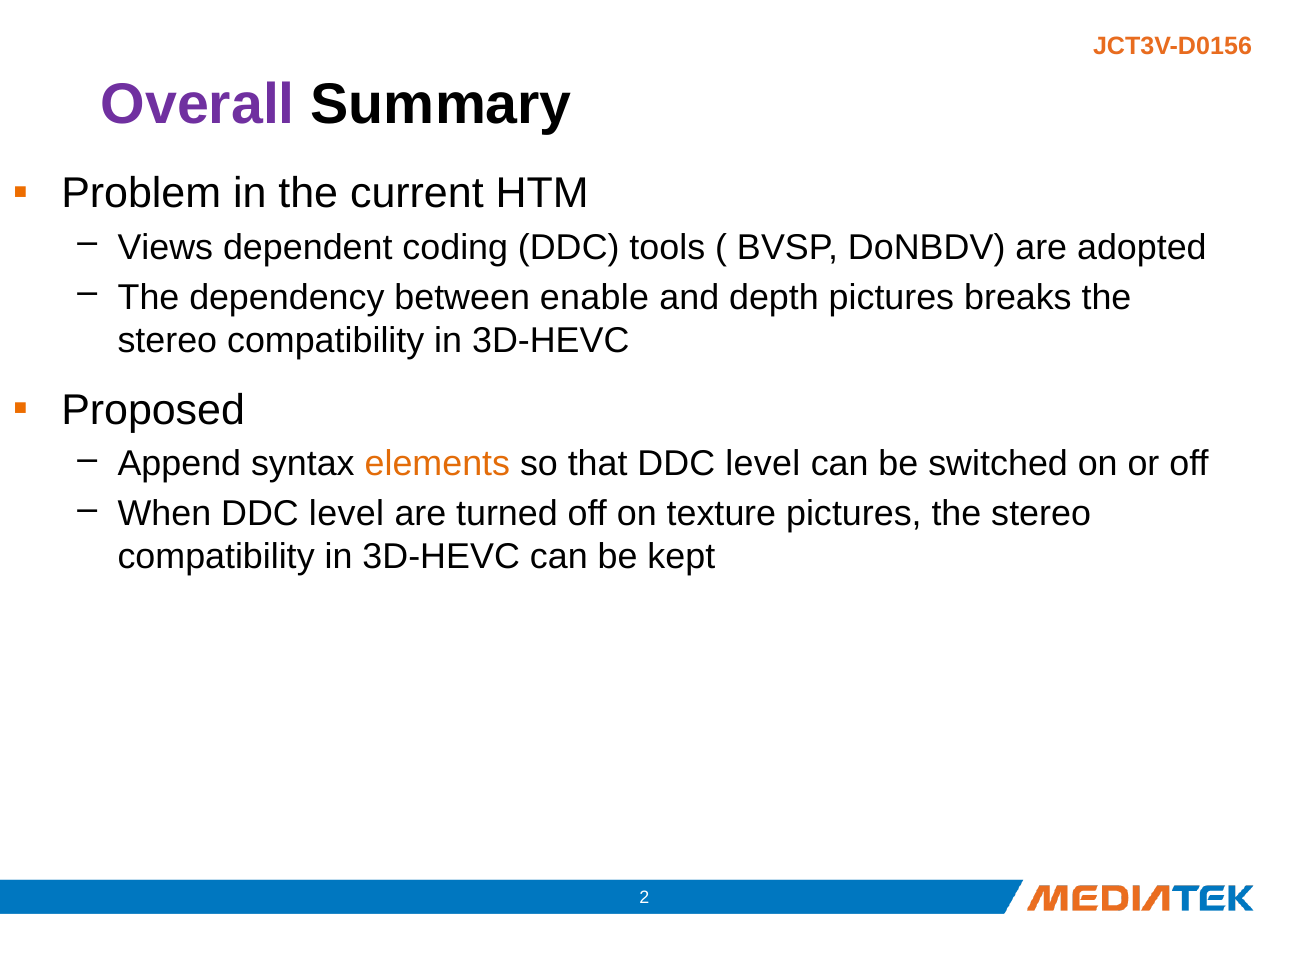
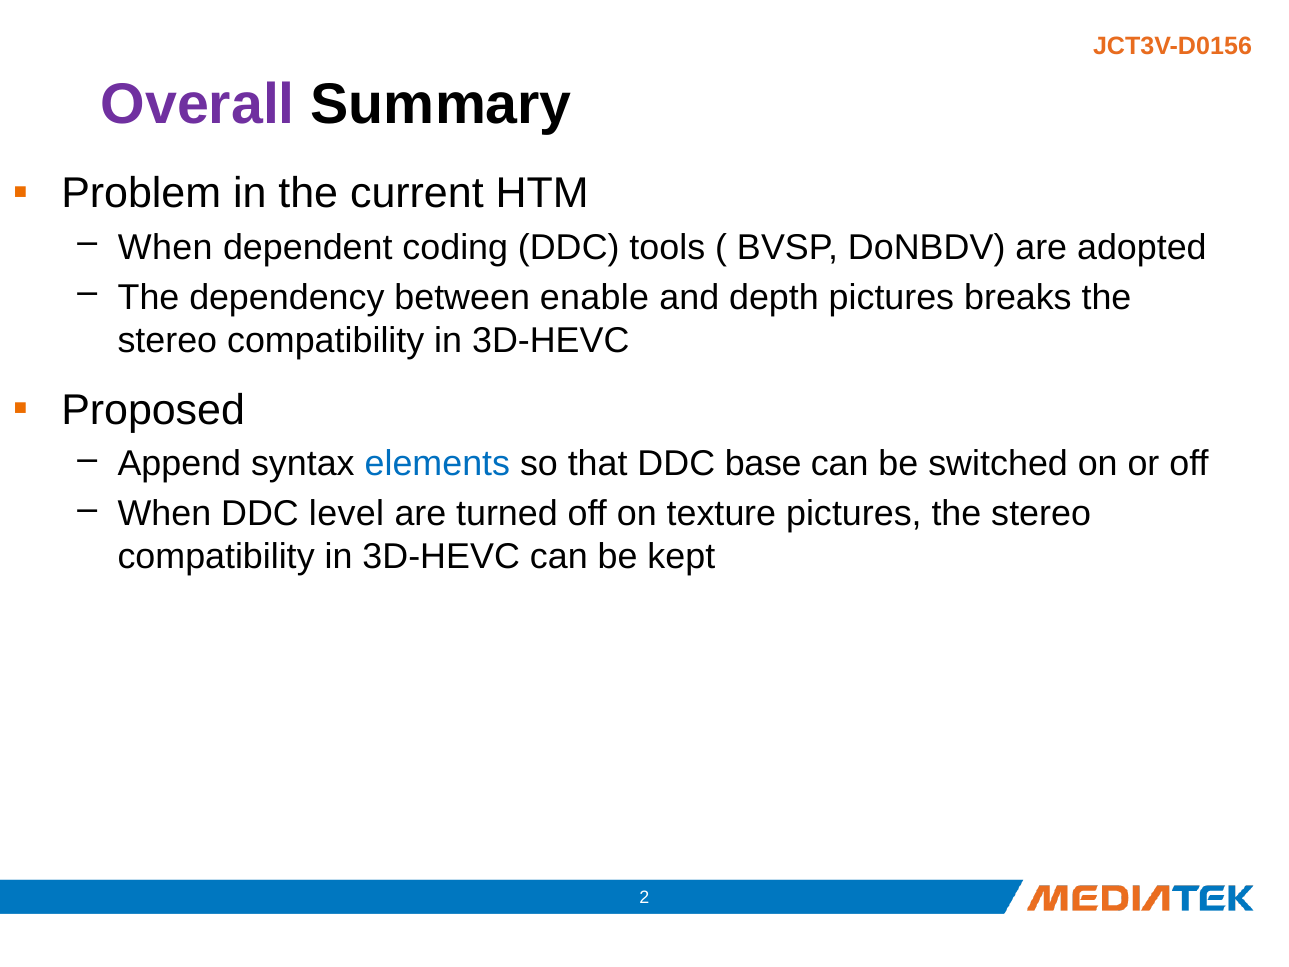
Views: Views -> When (165, 248)
elements colour: orange -> blue (437, 464)
that DDC level: level -> base (763, 464)
